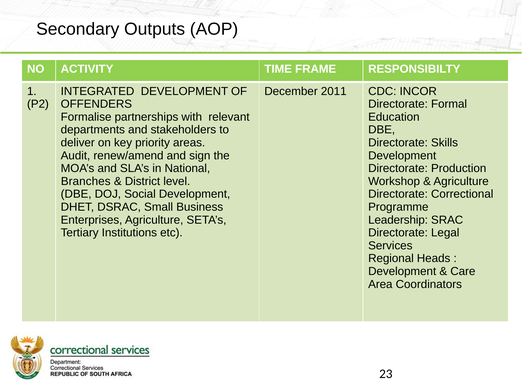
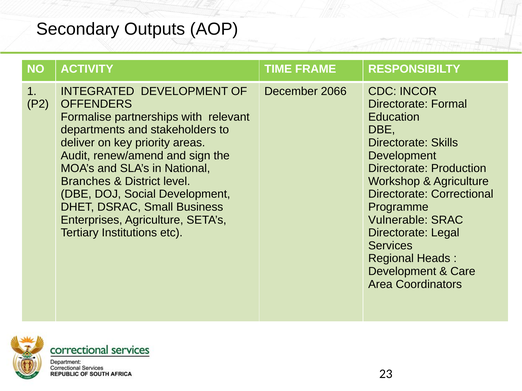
2011: 2011 -> 2066 (334, 91)
Leadership: Leadership -> Vulnerable (398, 220)
